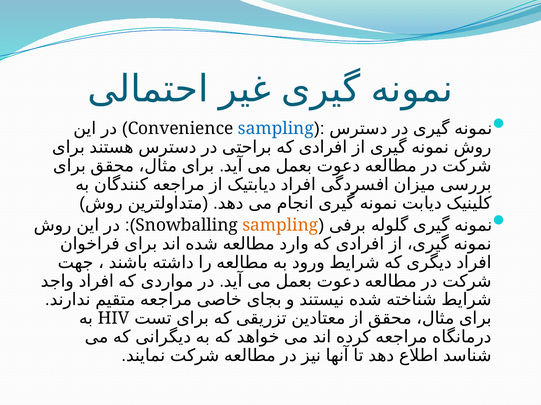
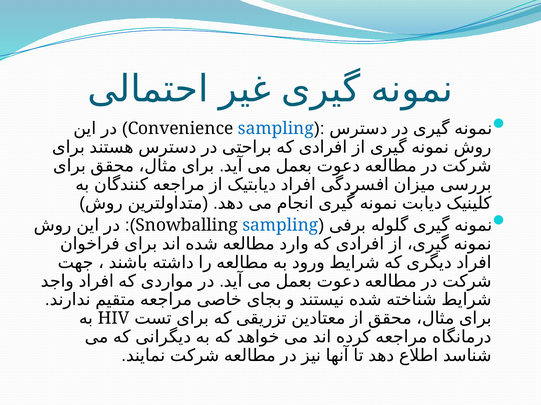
sampling colour: orange -> blue (280, 226)
